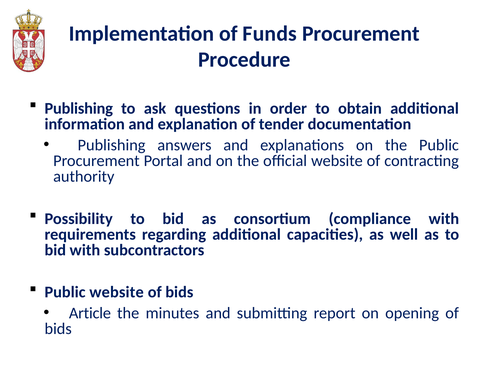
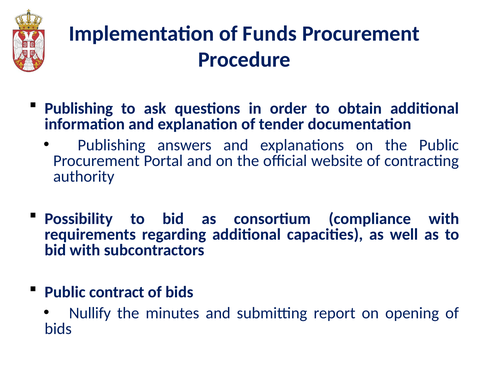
Public website: website -> contract (117, 292)
Article: Article -> Nullify (90, 313)
